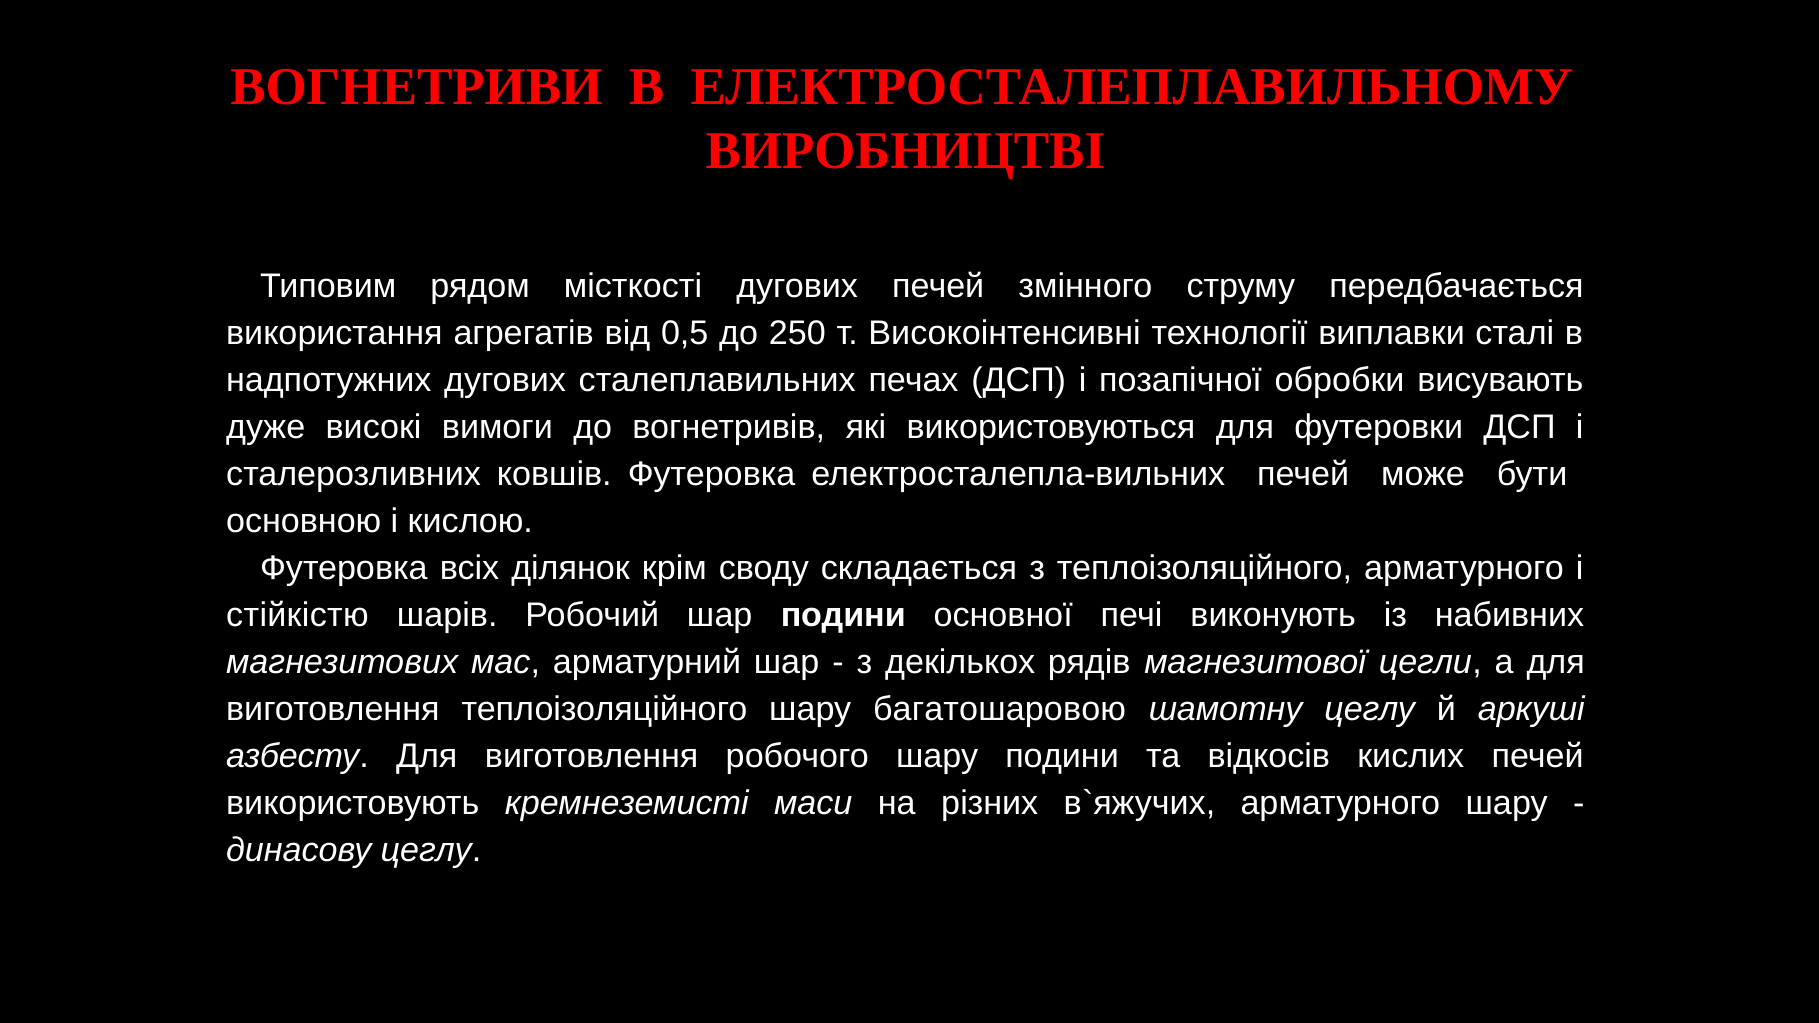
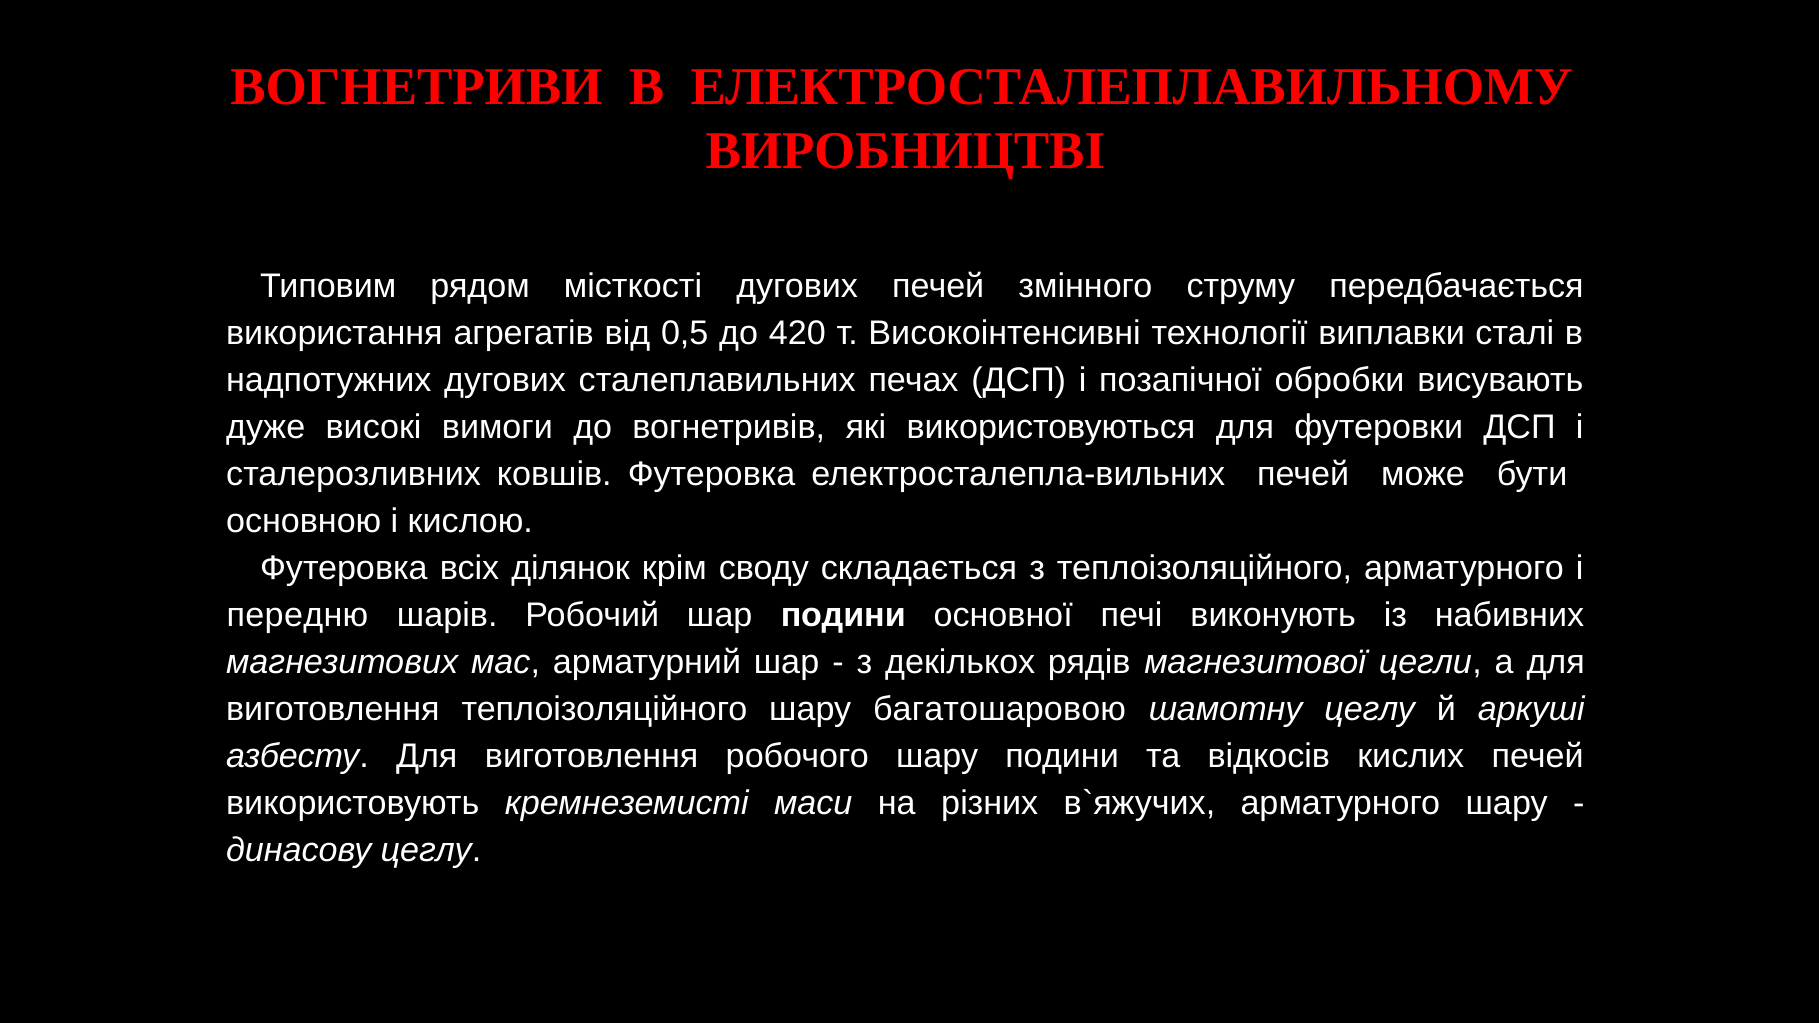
250: 250 -> 420 (797, 333)
стійкістю: стійкістю -> передню (297, 615)
